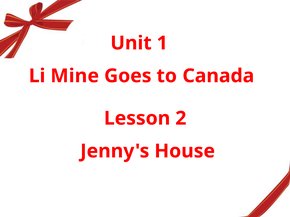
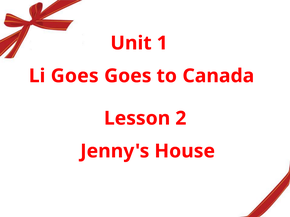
Li Mine: Mine -> Goes (75, 76)
